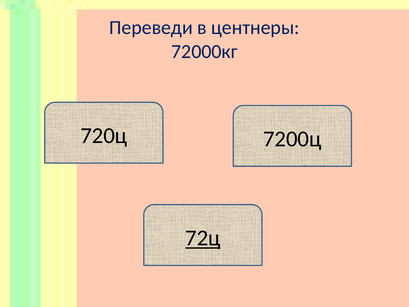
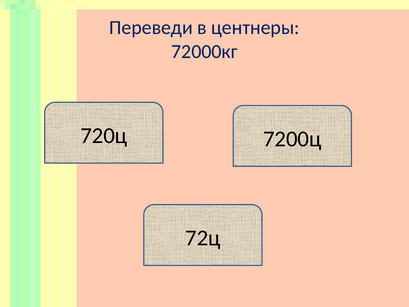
72ц underline: present -> none (203, 238)
